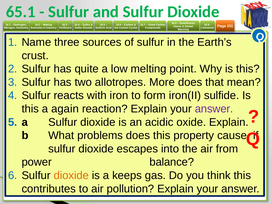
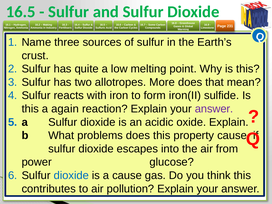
65.1: 65.1 -> 16.5 (21, 12)
balance: balance -> glucose (172, 162)
dioxide colour: orange -> blue (71, 175)
a keeps: keeps -> cause (127, 175)
